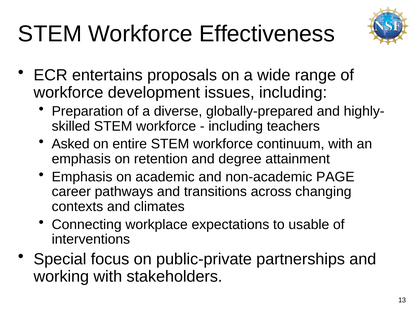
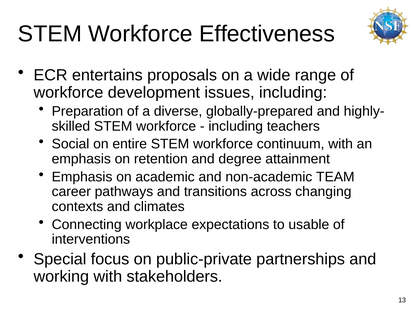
Asked: Asked -> Social (71, 144)
PAGE: PAGE -> TEAM (335, 177)
